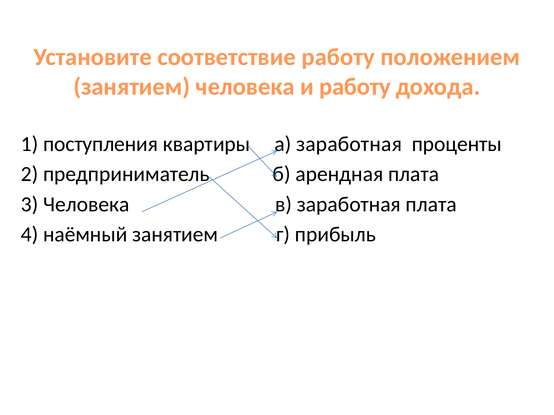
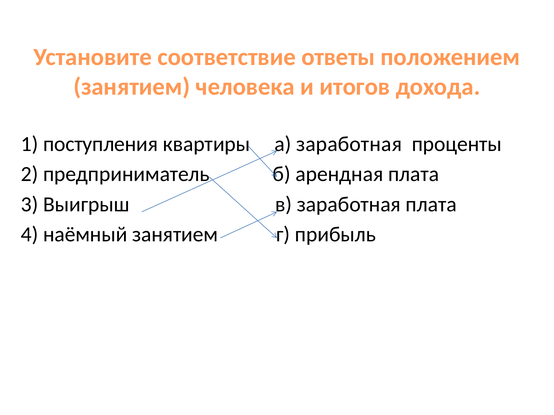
соответствие работу: работу -> ответы (338, 57)
и работу: работу -> итогов (355, 87)
3 Человека: Человека -> Выигрыш (86, 204)
